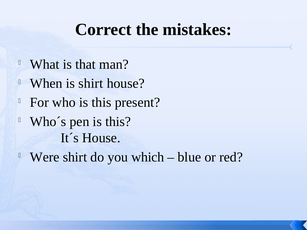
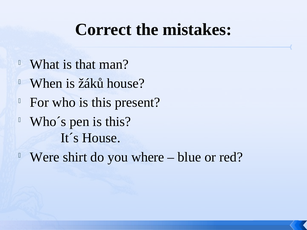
is shirt: shirt -> žáků (91, 83)
which: which -> where (148, 157)
